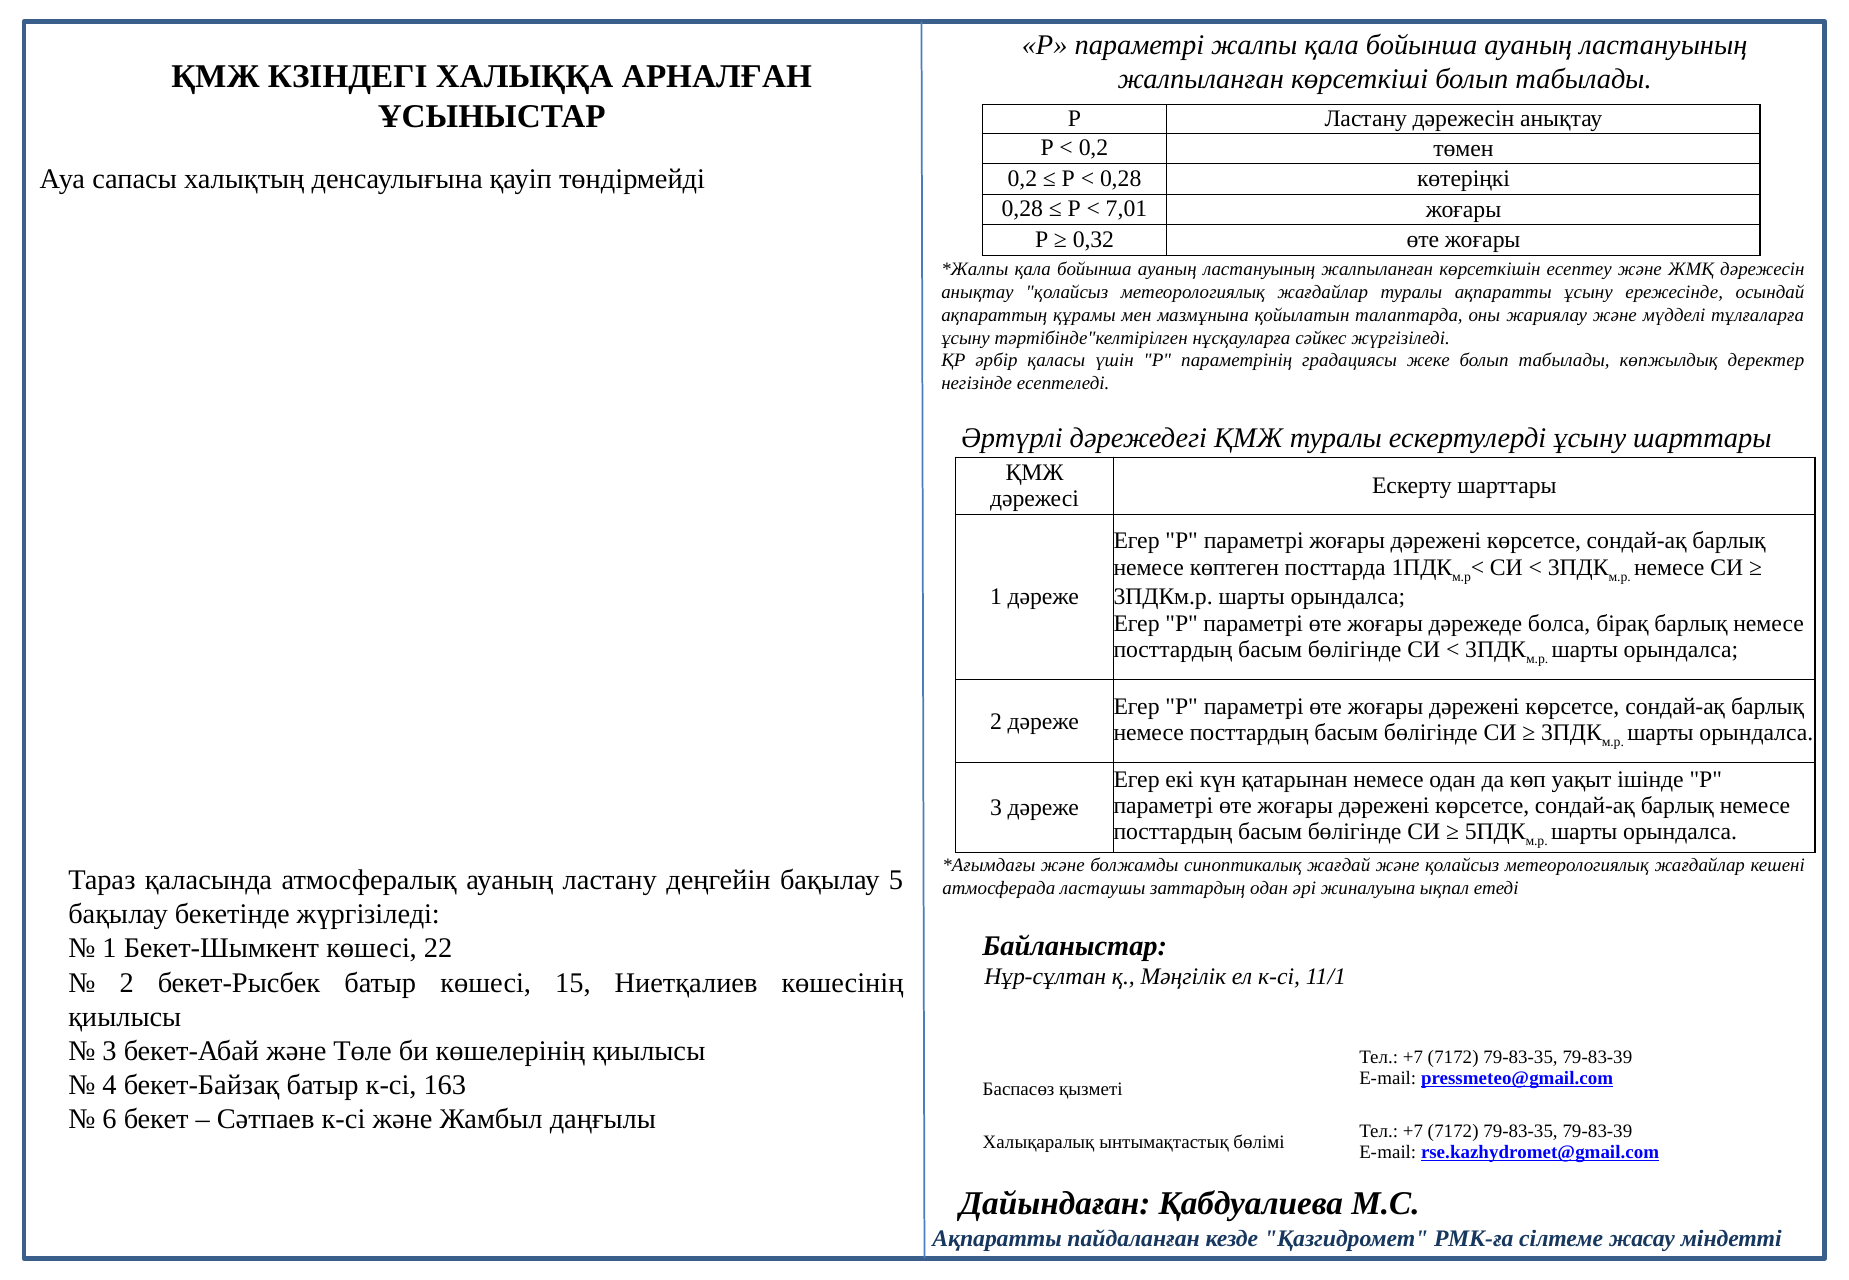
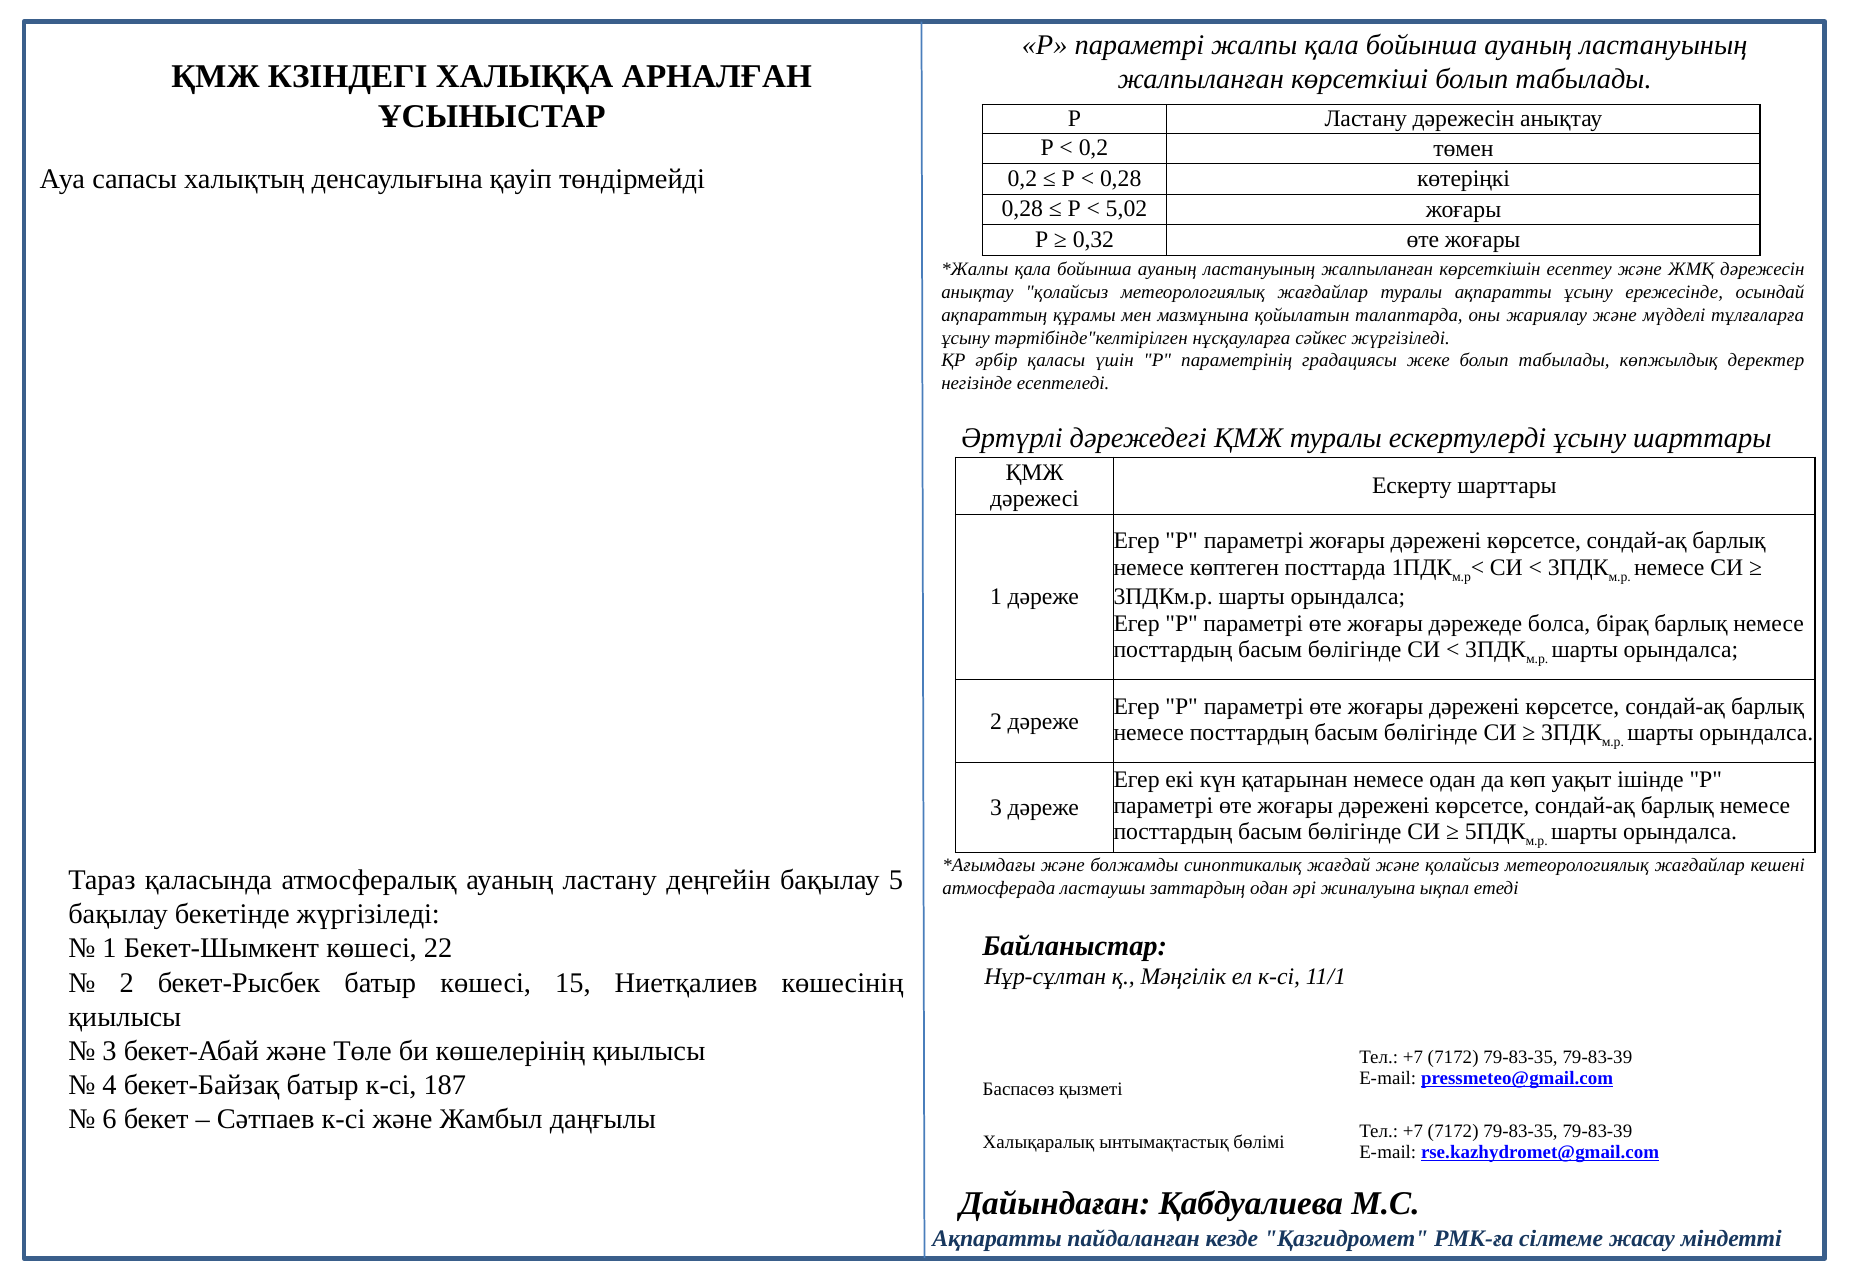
7,01: 7,01 -> 5,02 (1126, 209)
163: 163 -> 187 (445, 1085)
